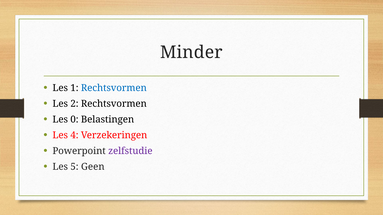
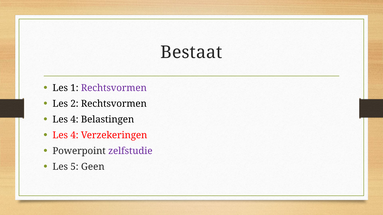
Minder: Minder -> Bestaat (191, 53)
Rechtsvormen colour: blue -> purple (114, 88)
0: 0 -> 4 (74, 120)
